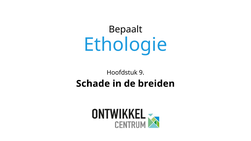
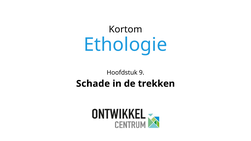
Bepaalt: Bepaalt -> Kortom (125, 29)
breiden: breiden -> trekken (156, 84)
